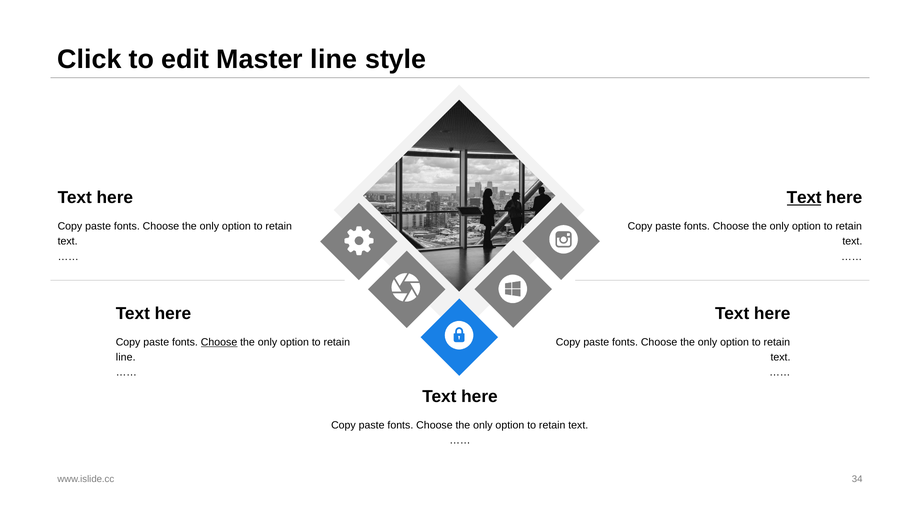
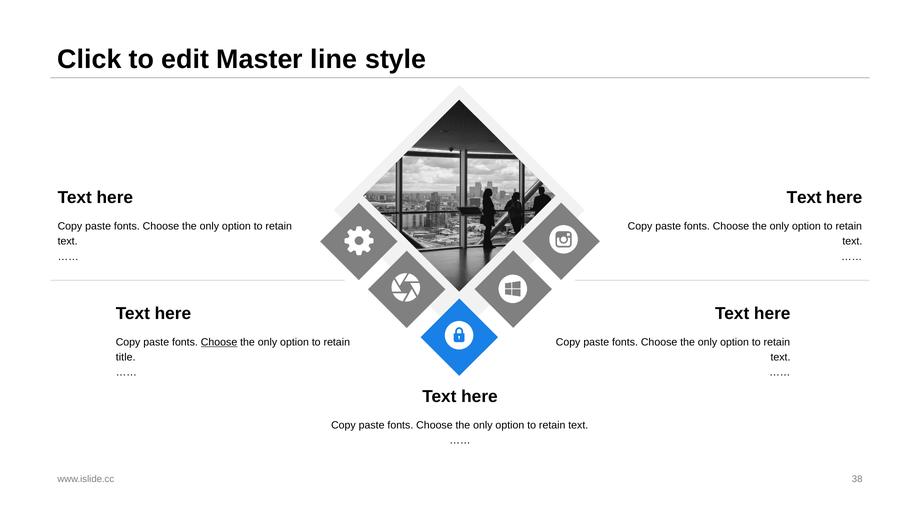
Text underline: present -> none (804, 198)
line: line -> title (126, 358)
34: 34 -> 38 (857, 479)
